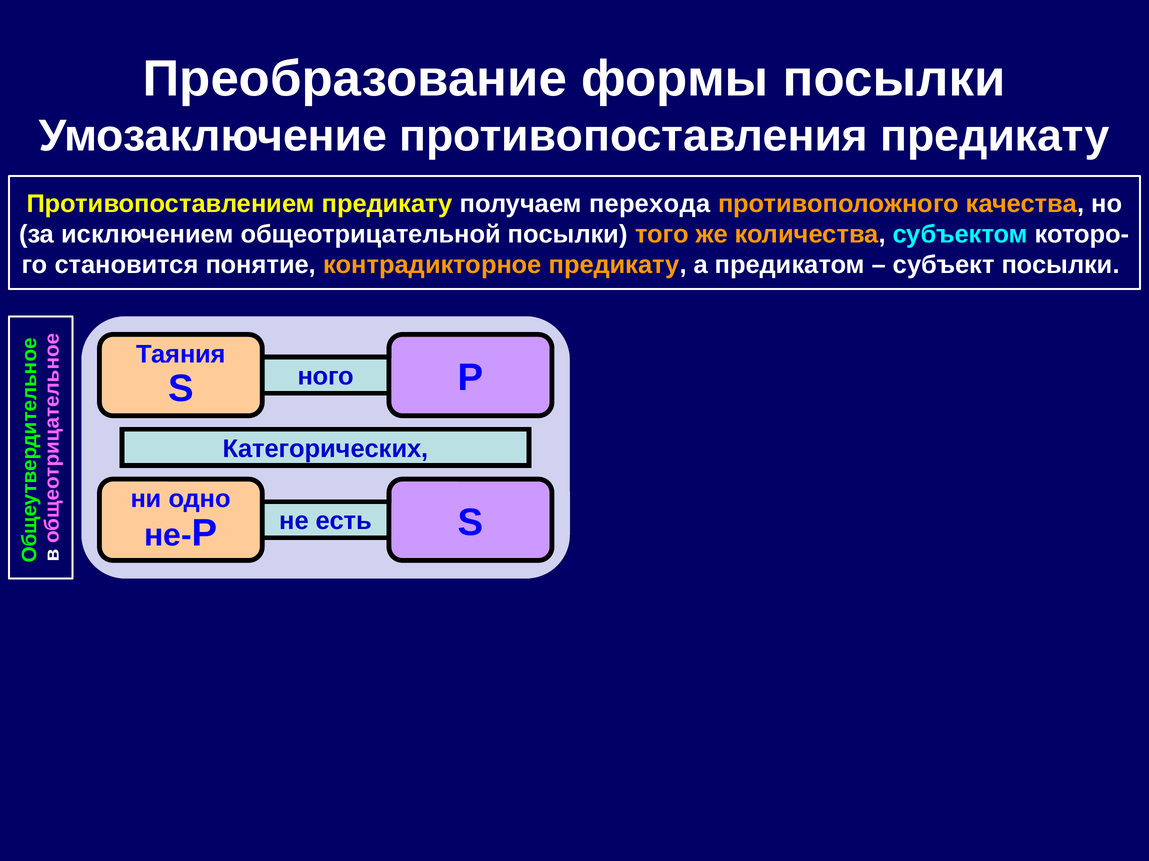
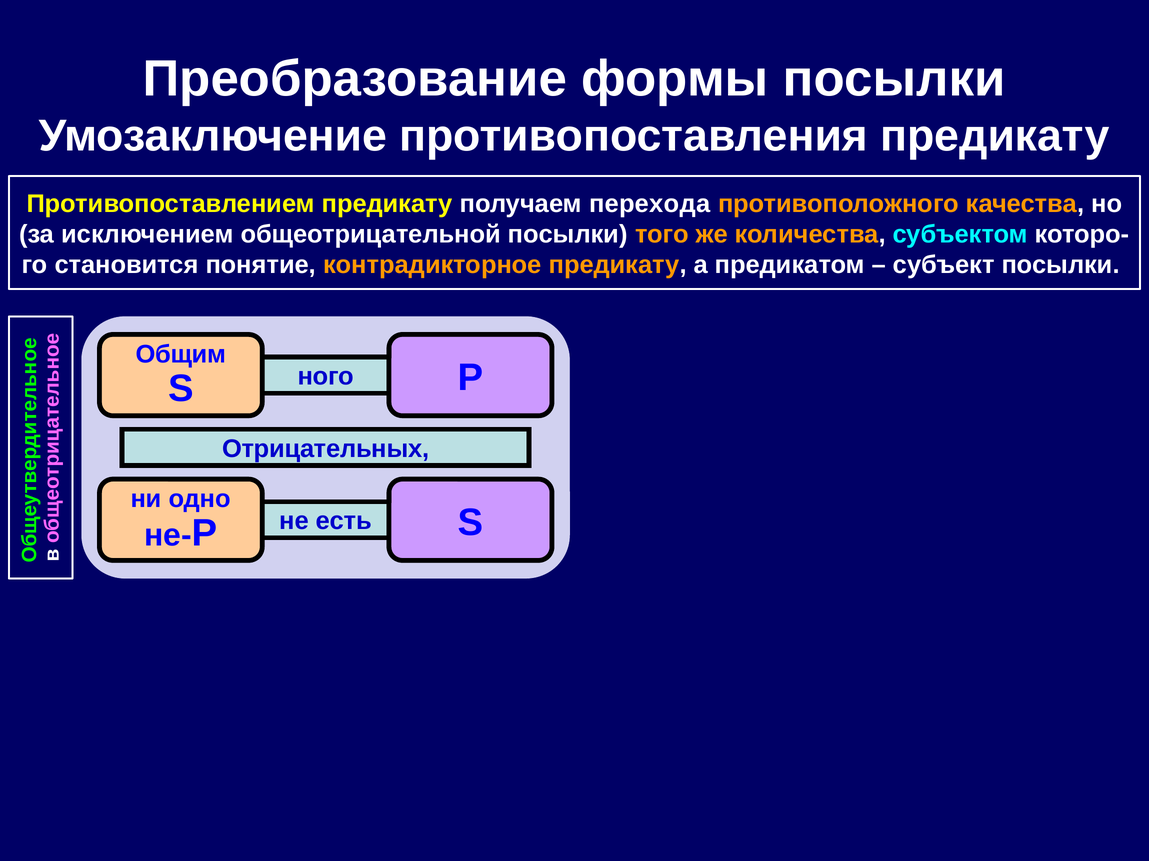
Таяния: Таяния -> Общим (181, 355)
Категорических: Категорических -> Отрицательных (326, 449)
